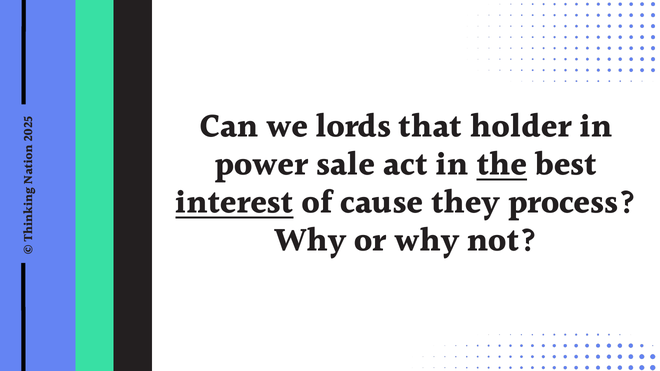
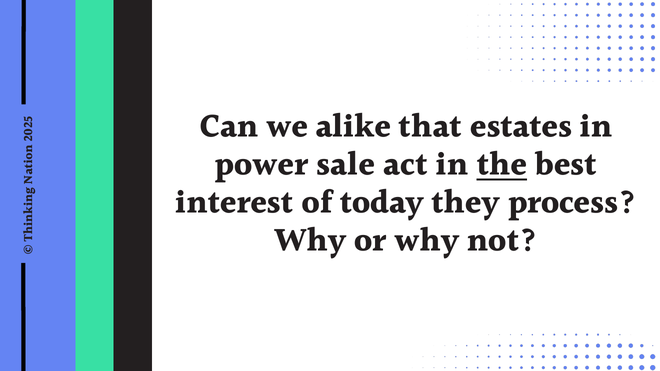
lords: lords -> alike (353, 128)
holder: holder -> estates (521, 128)
interest underline: present -> none (234, 204)
cause: cause -> today (382, 204)
